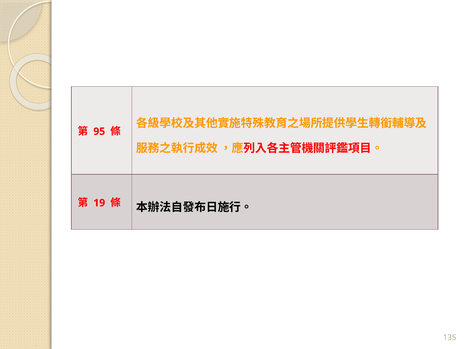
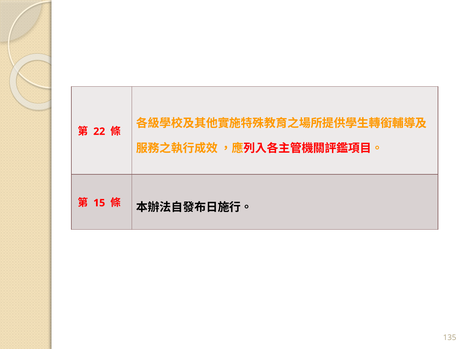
95: 95 -> 22 (99, 131)
19: 19 -> 15 (99, 203)
